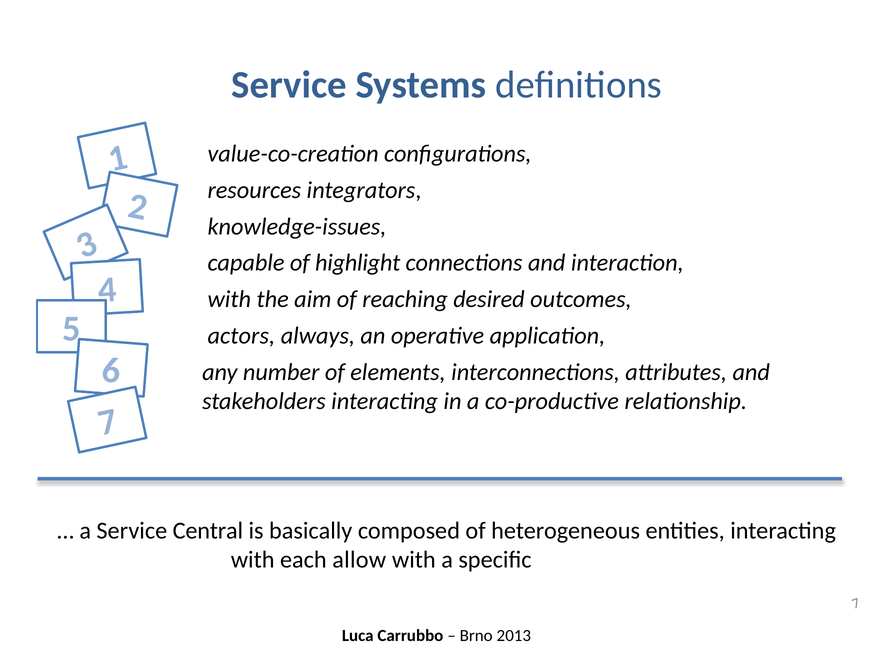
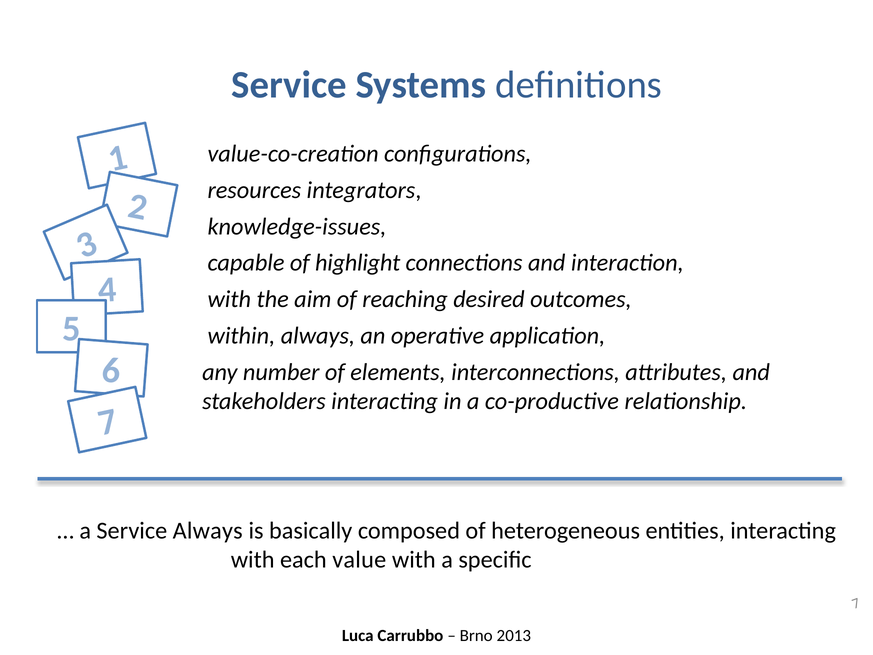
actors: actors -> within (241, 336)
Service Central: Central -> Always (208, 531)
allow: allow -> value (359, 560)
